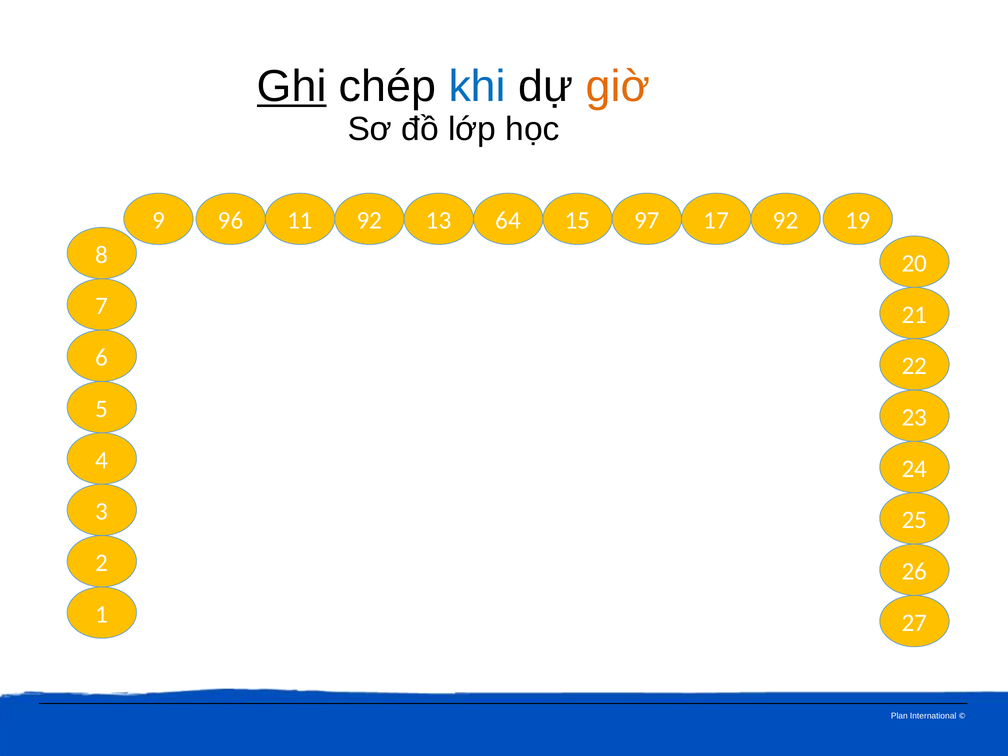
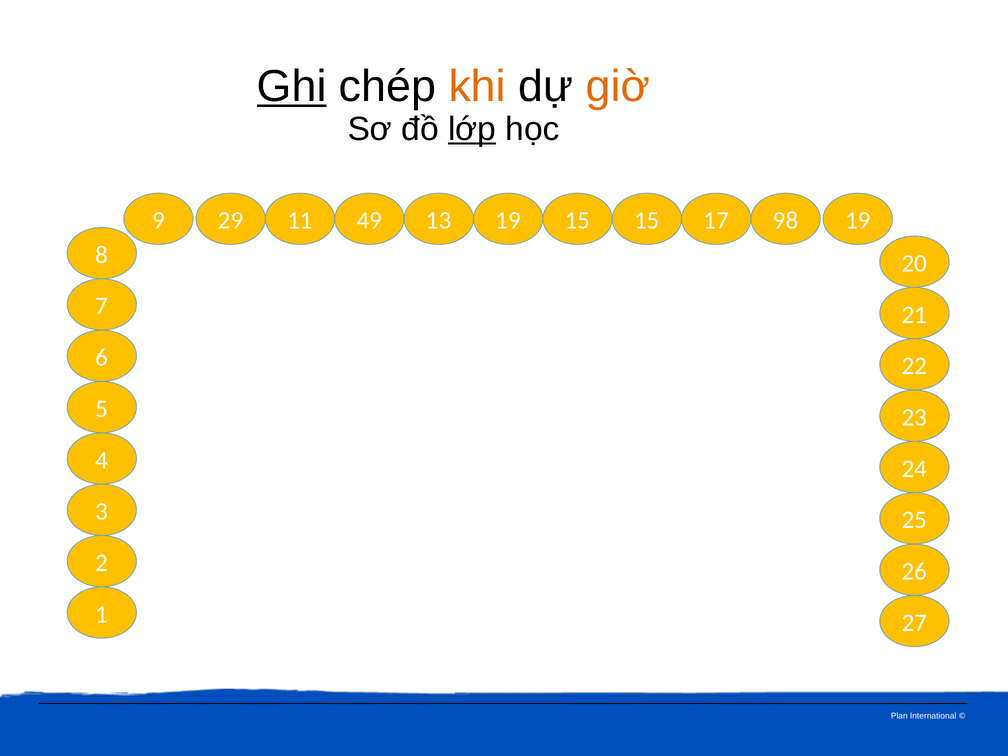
khi colour: blue -> orange (477, 86)
lớp underline: none -> present (472, 129)
96: 96 -> 29 (231, 221)
11 92: 92 -> 49 (369, 221)
13 64: 64 -> 19 (508, 221)
15 97: 97 -> 15 (647, 221)
17 92: 92 -> 98 (786, 221)
